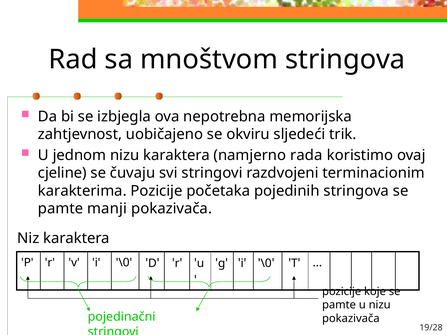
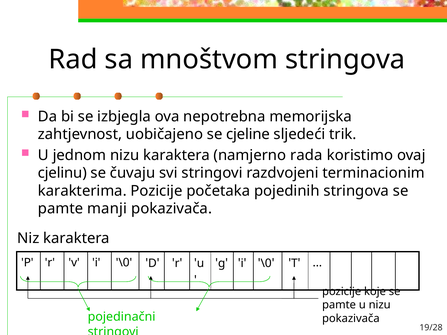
okviru: okviru -> cjeline (248, 134)
cjeline: cjeline -> cjelinu (62, 173)
